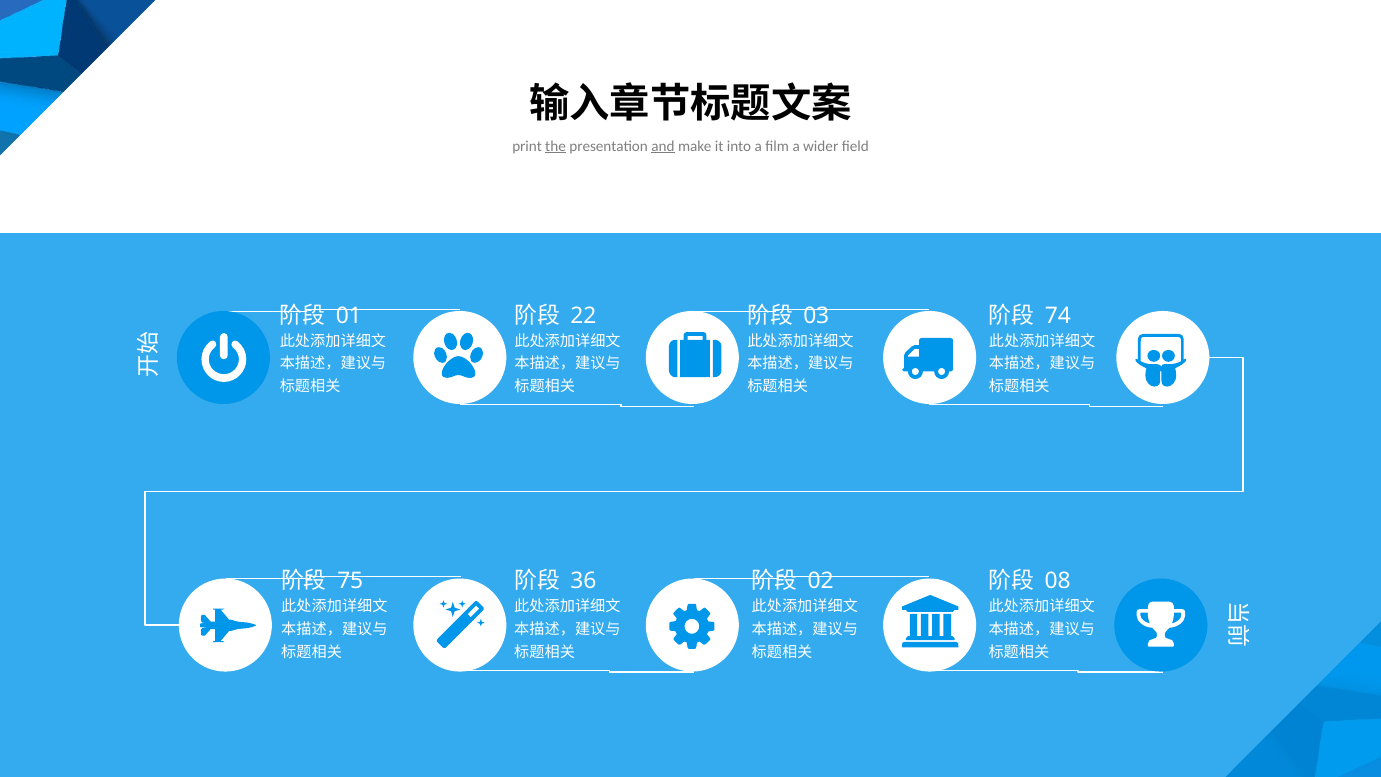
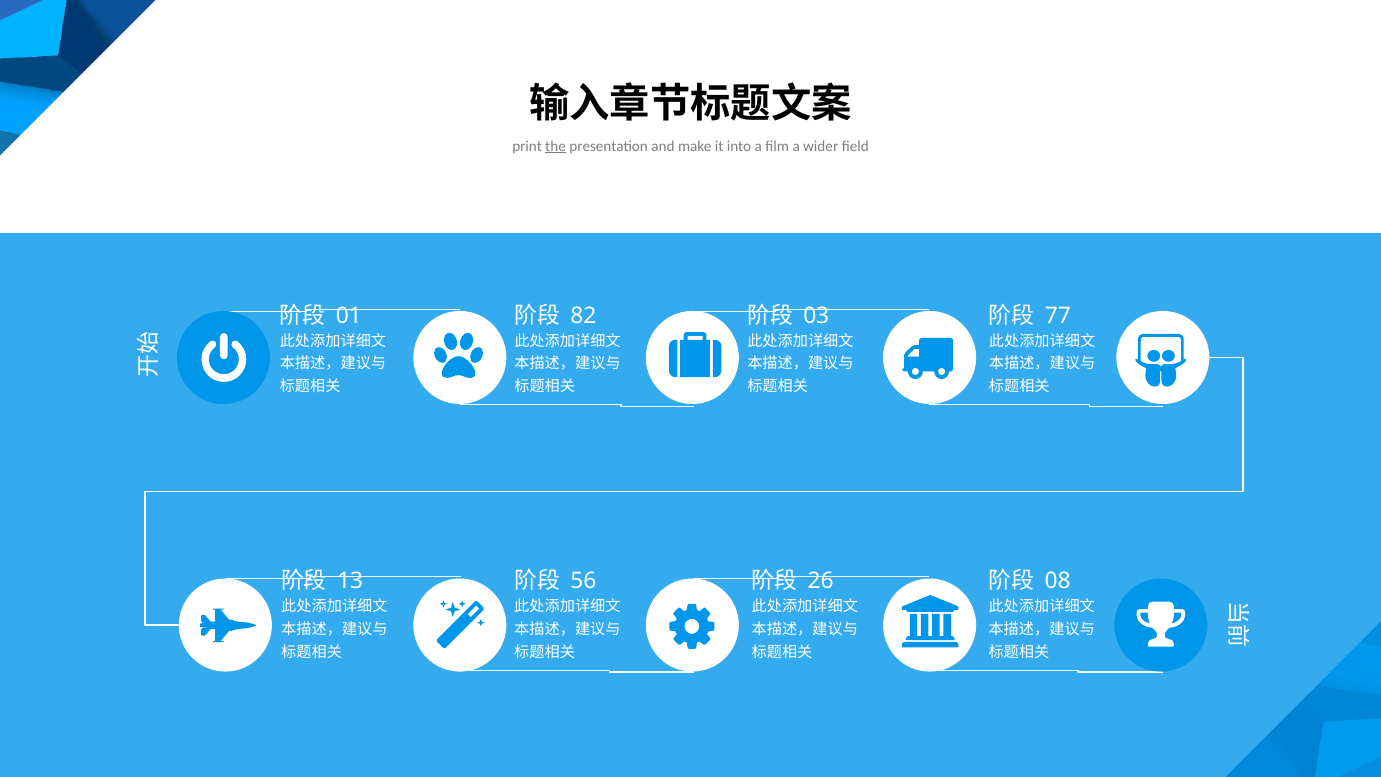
and underline: present -> none (663, 146)
22: 22 -> 82 (583, 316)
74: 74 -> 77 (1058, 316)
75: 75 -> 13 (350, 581)
36: 36 -> 56 (583, 581)
02: 02 -> 26 (821, 581)
